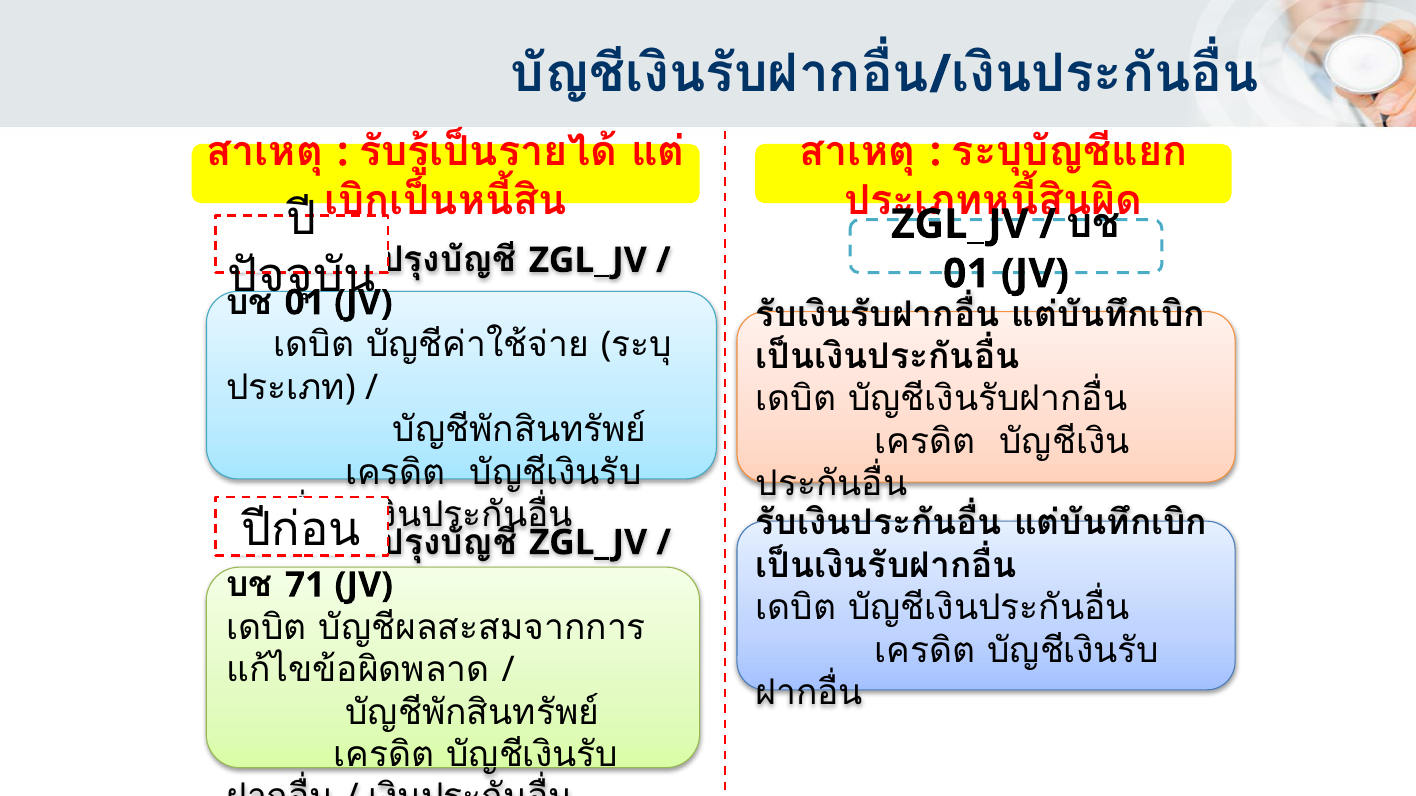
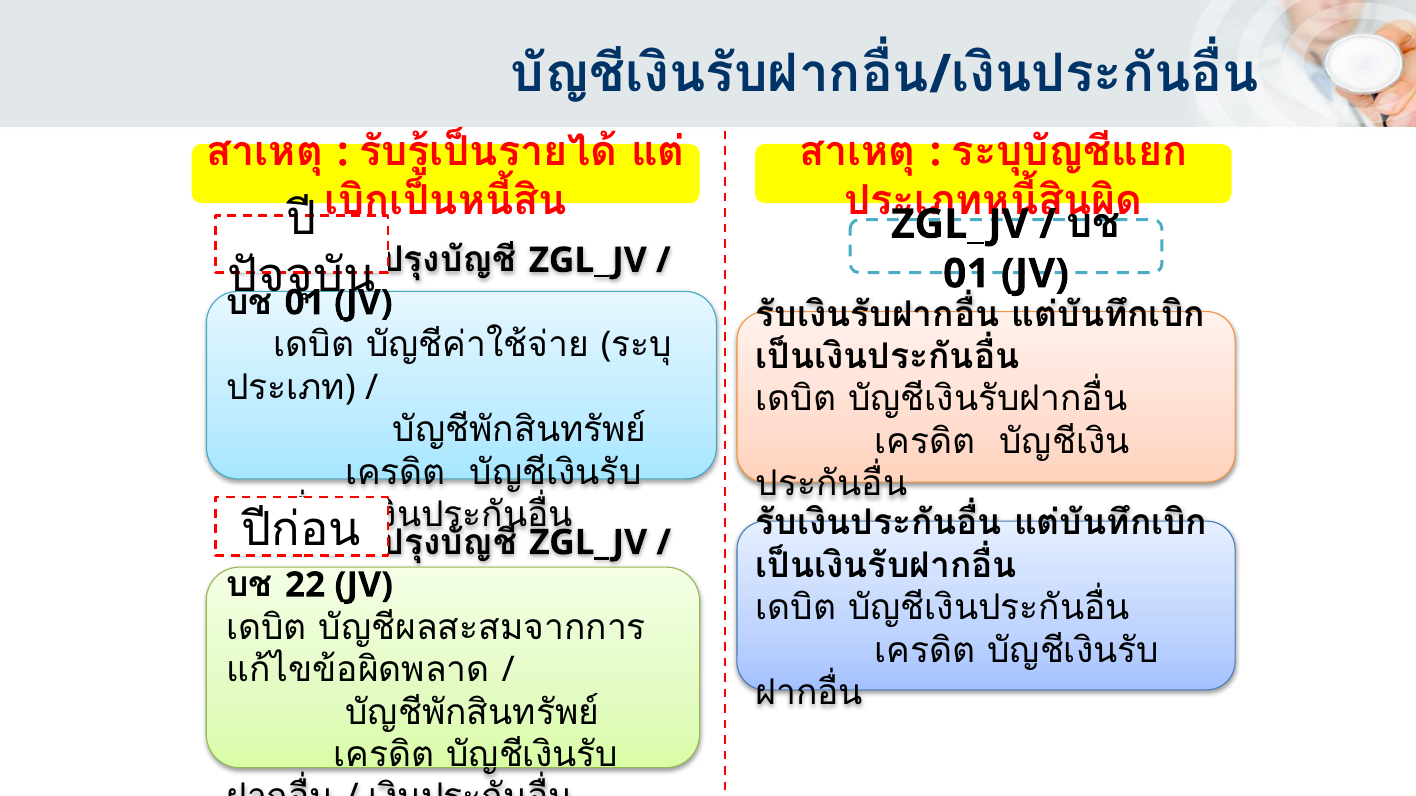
71: 71 -> 22 (305, 585)
